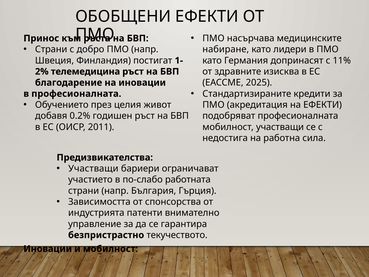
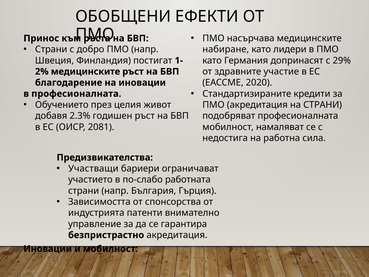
11%: 11% -> 29% (342, 60)
изисква: изисква -> участие (281, 72)
телемедицина: телемедицина -> медицинските (85, 72)
2025: 2025 -> 2020 (259, 83)
на ЕФЕКТИ: ЕФЕКТИ -> СТРАНИ (323, 105)
0.2%: 0.2% -> 2.3% (80, 116)
2011: 2011 -> 2081 (101, 127)
мобилност участващи: участващи -> намаляват (280, 127)
безпристрастно текучеството: текучеството -> акредитация (177, 235)
